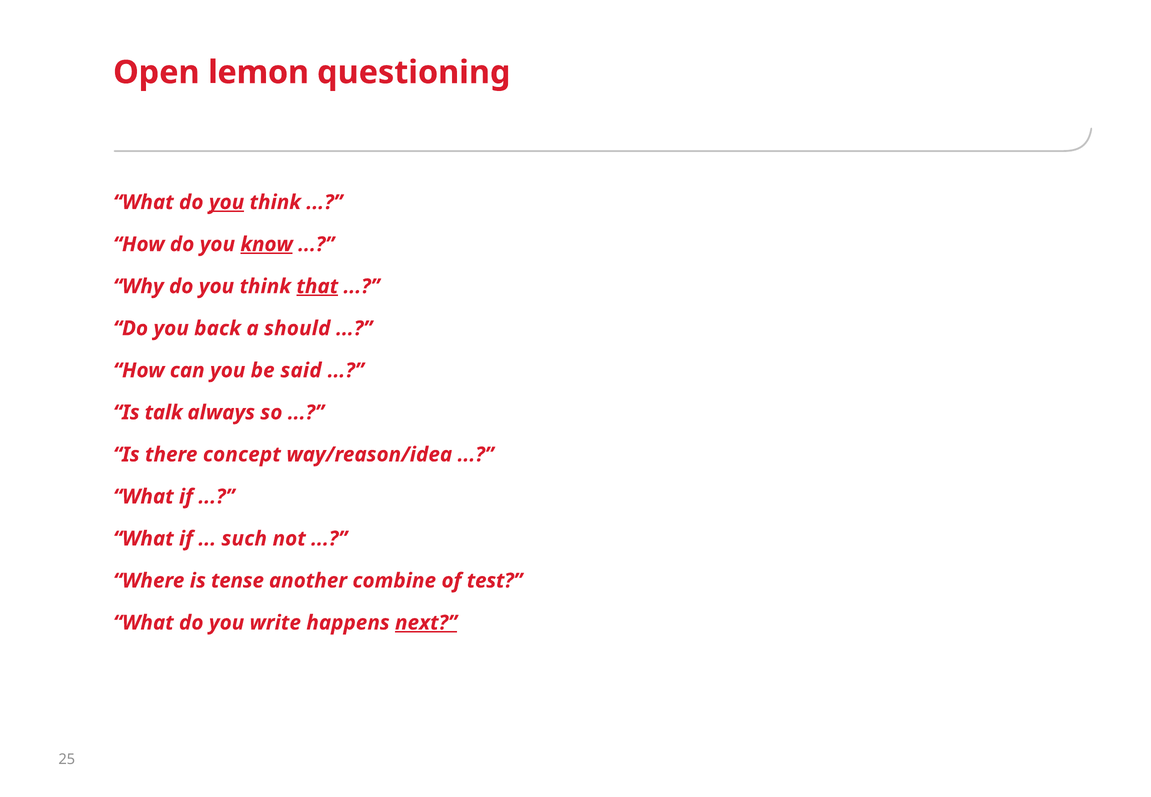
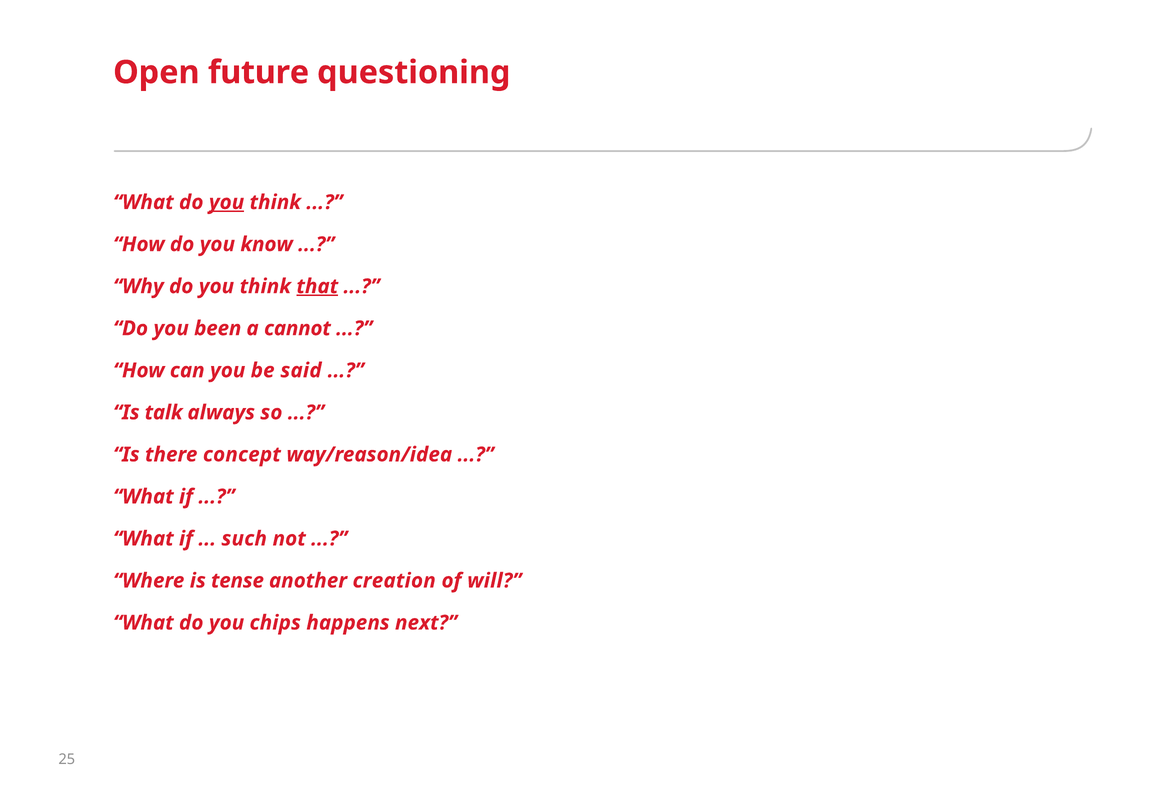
lemon: lemon -> future (259, 72)
know underline: present -> none (267, 244)
back: back -> been (218, 329)
should: should -> cannot (297, 329)
combine: combine -> creation (394, 581)
test: test -> will (494, 581)
write: write -> chips (275, 623)
next underline: present -> none (426, 623)
